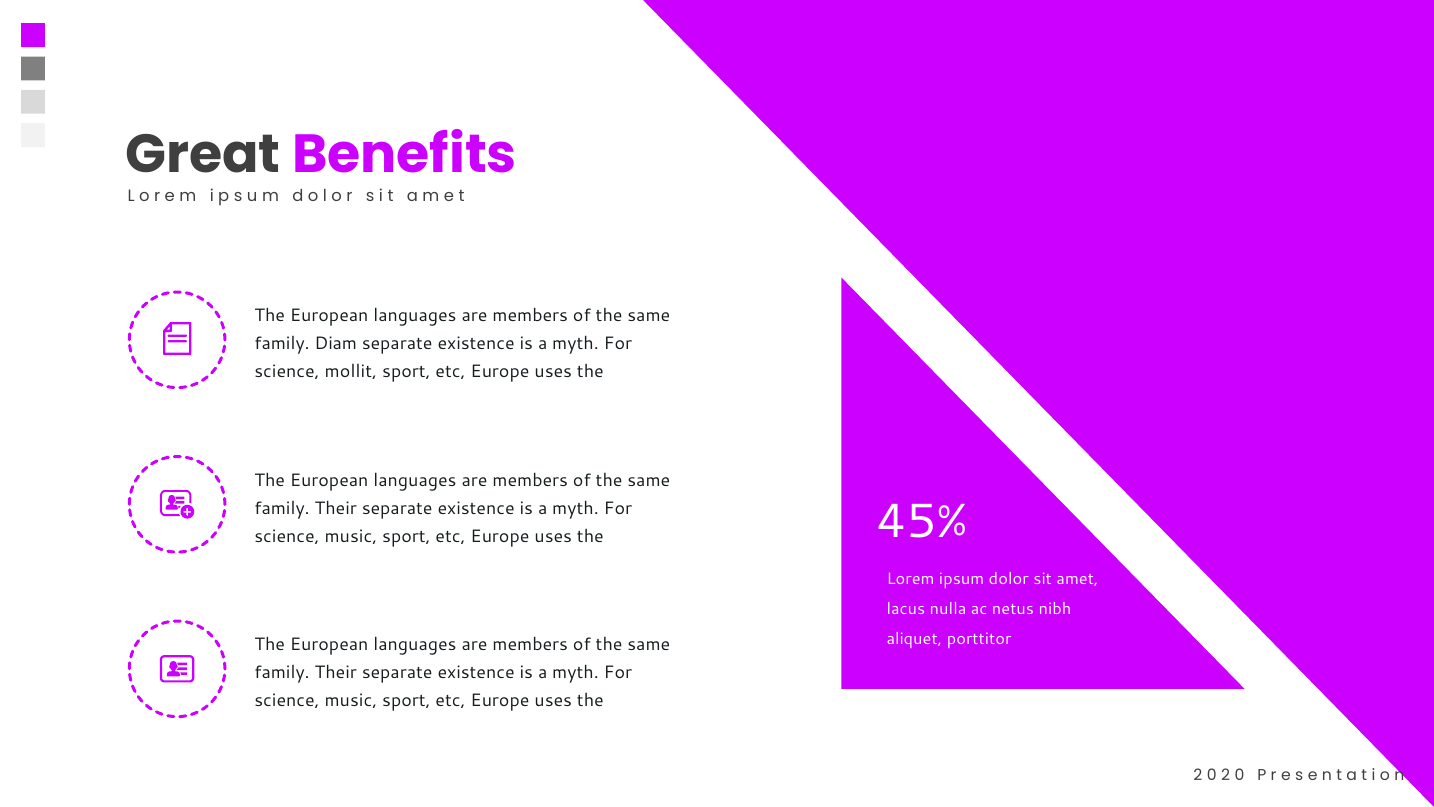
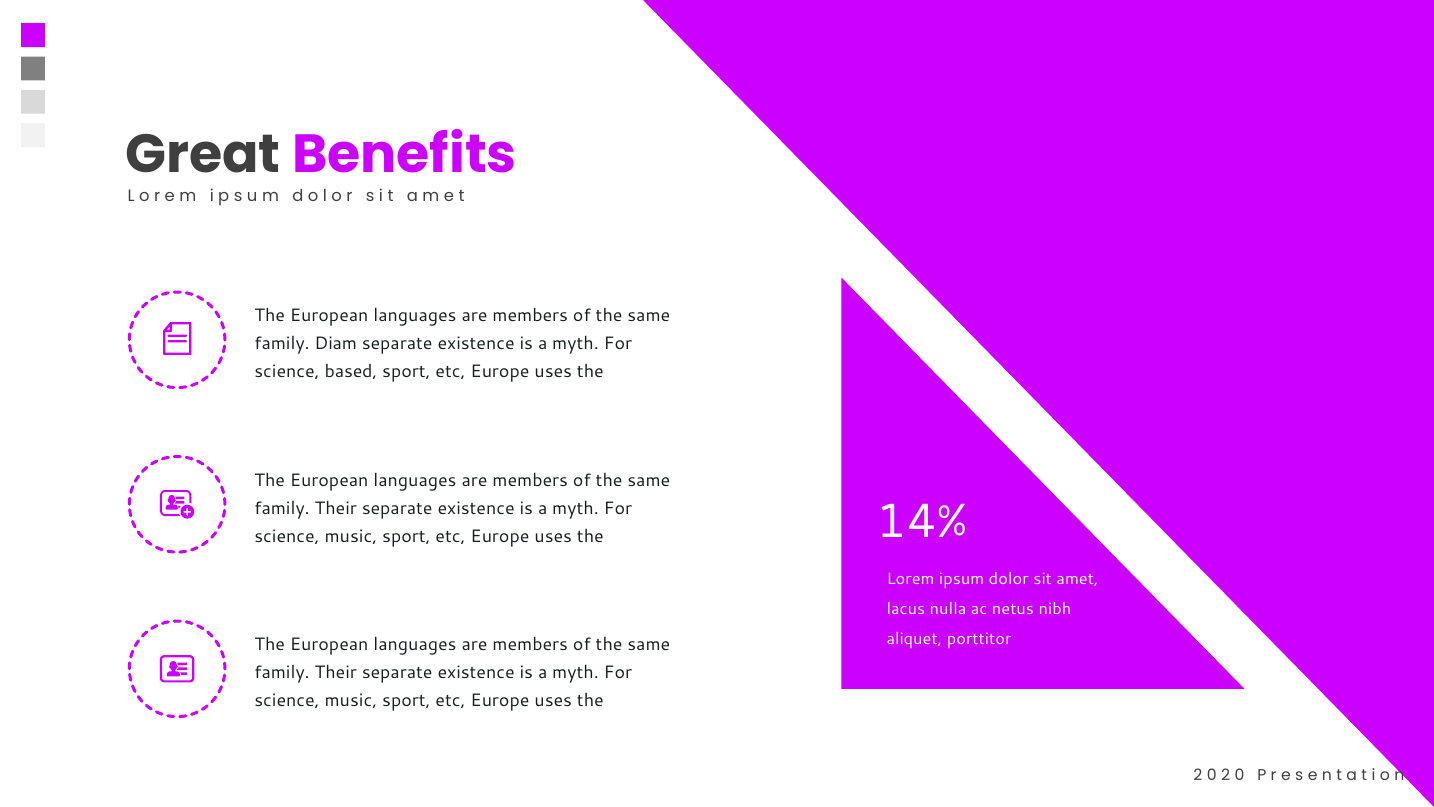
mollit: mollit -> based (351, 371)
45%: 45% -> 14% (922, 522)
